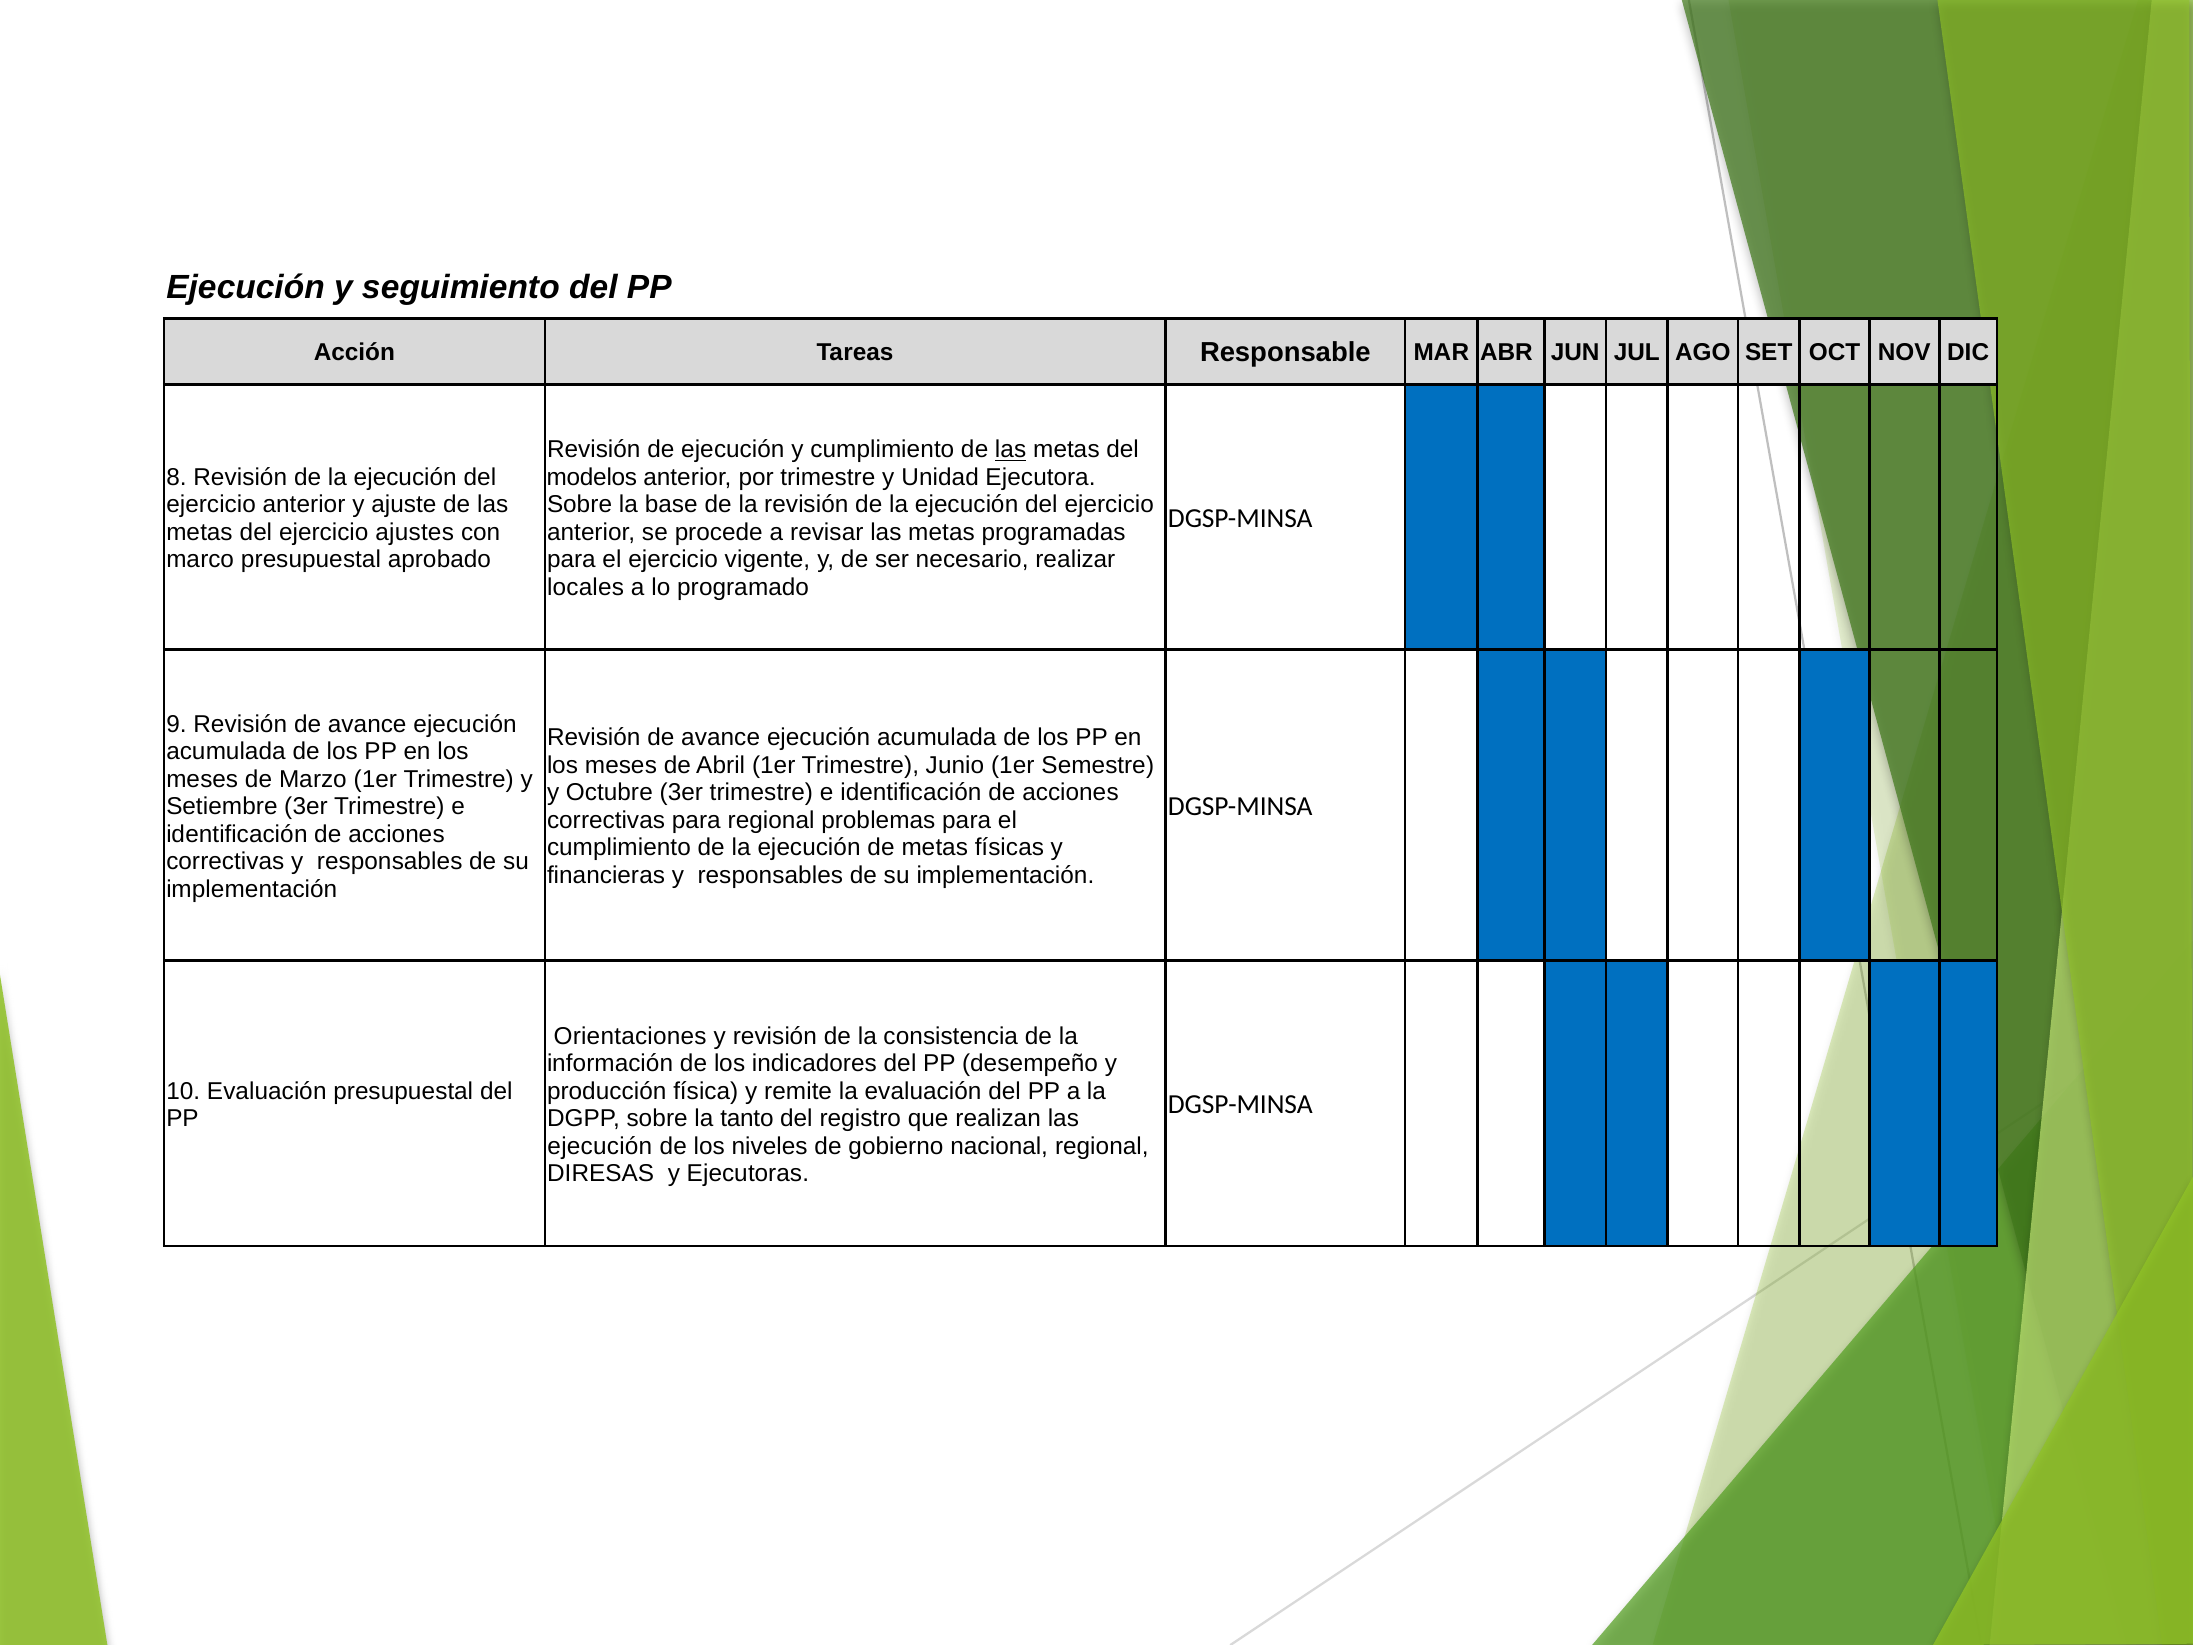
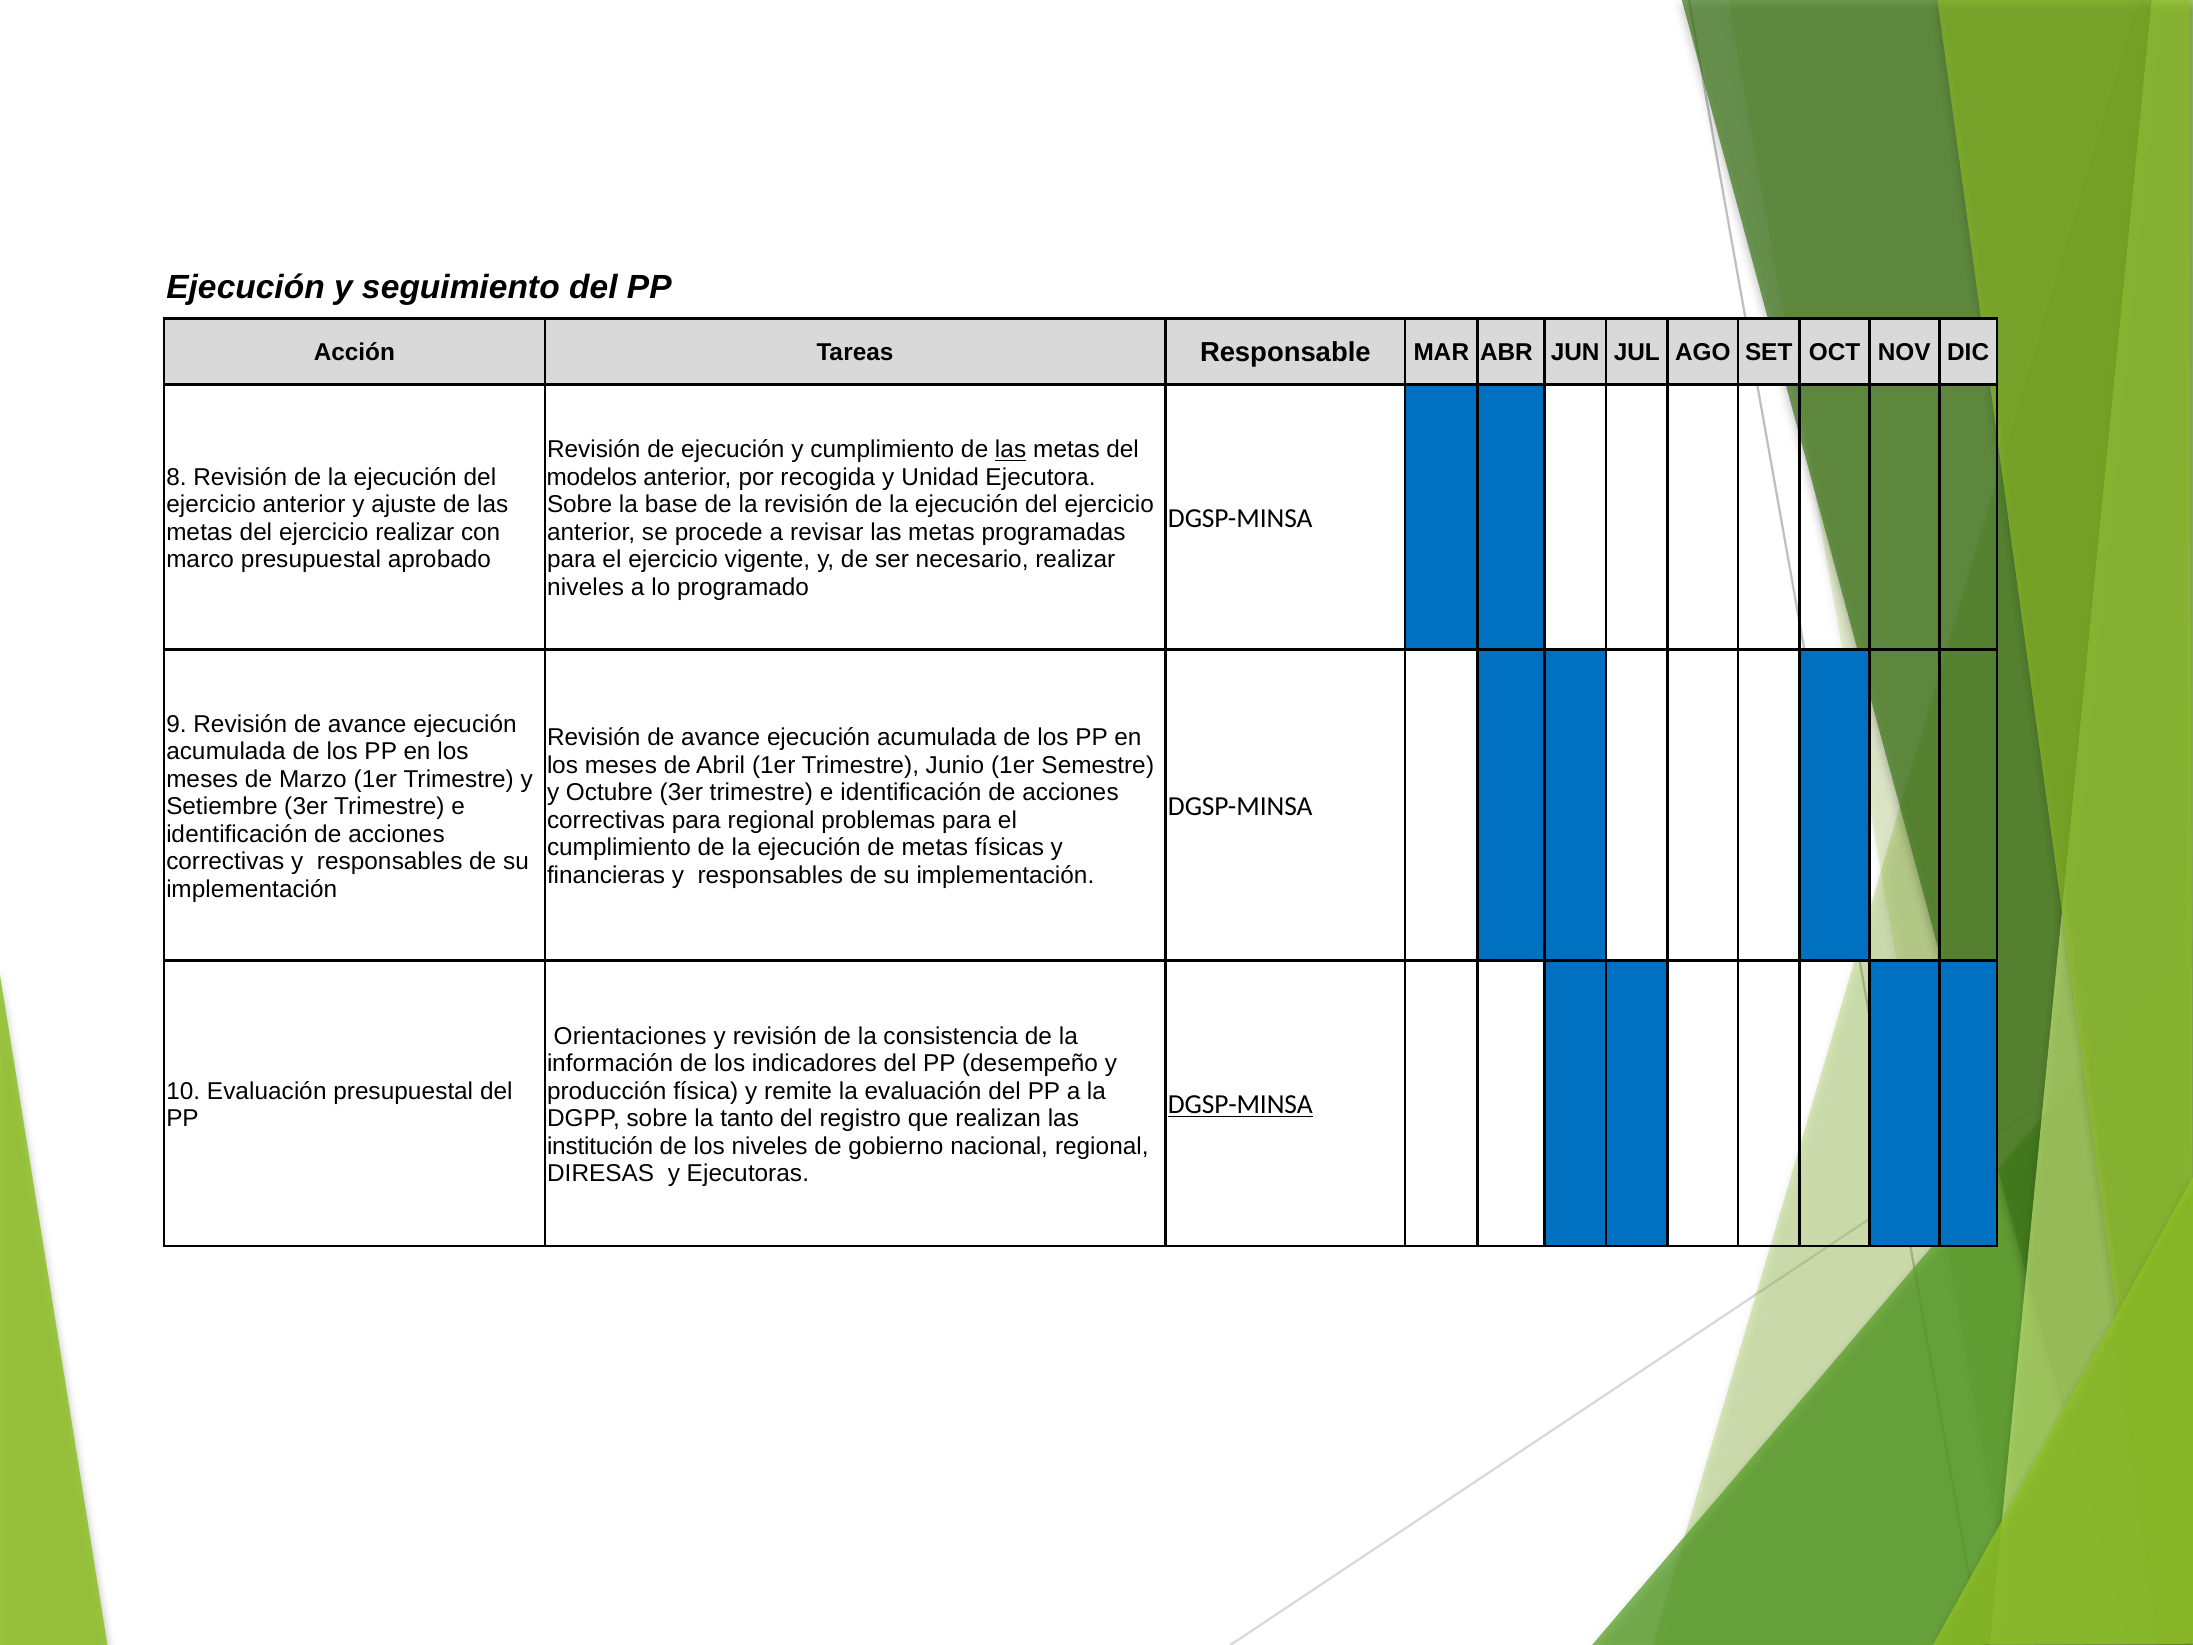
por trimestre: trimestre -> recogida (828, 477)
ejercicio ajustes: ajustes -> realizar (415, 532)
locales: locales -> niveles (586, 587)
DGSP-MINSA underline: none -> present (1240, 1104)
ejecución: ejecución -> institución (600, 1146)
